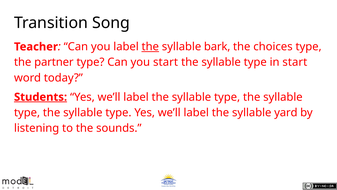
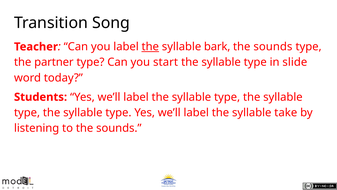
choices: choices -> sounds (273, 47)
in start: start -> slide (295, 62)
Students underline: present -> none (41, 97)
yard: yard -> take (286, 112)
